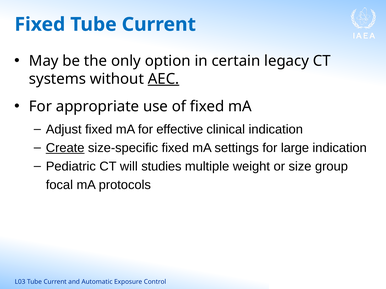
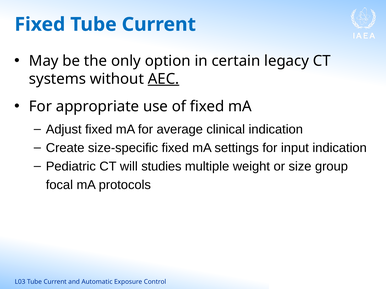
effective: effective -> average (180, 130)
Create underline: present -> none (65, 148)
large: large -> input (295, 148)
